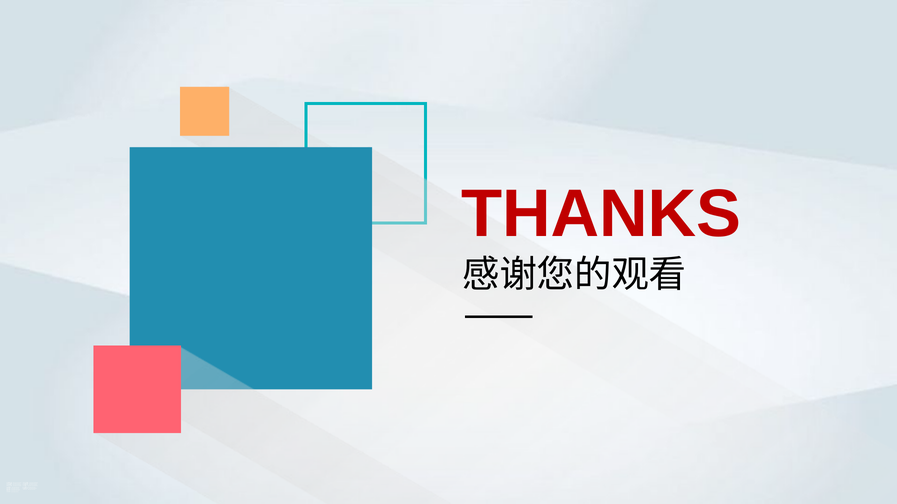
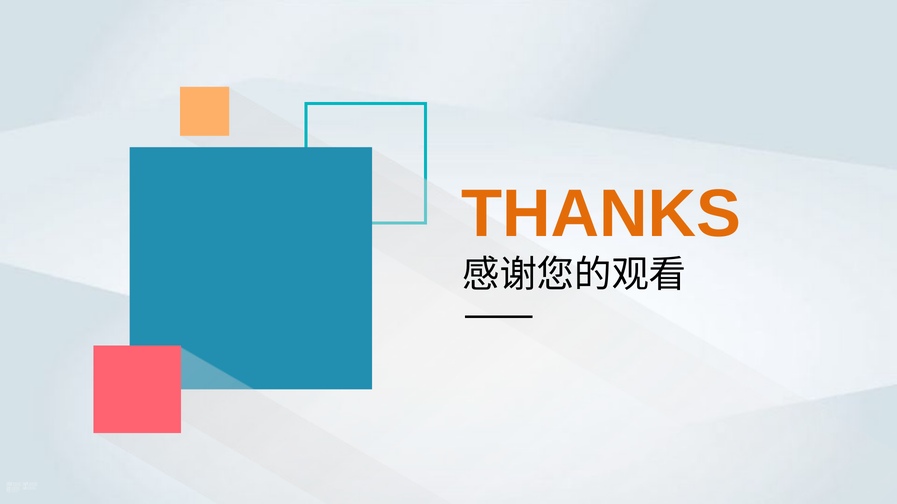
THANKS colour: red -> orange (601, 214)
